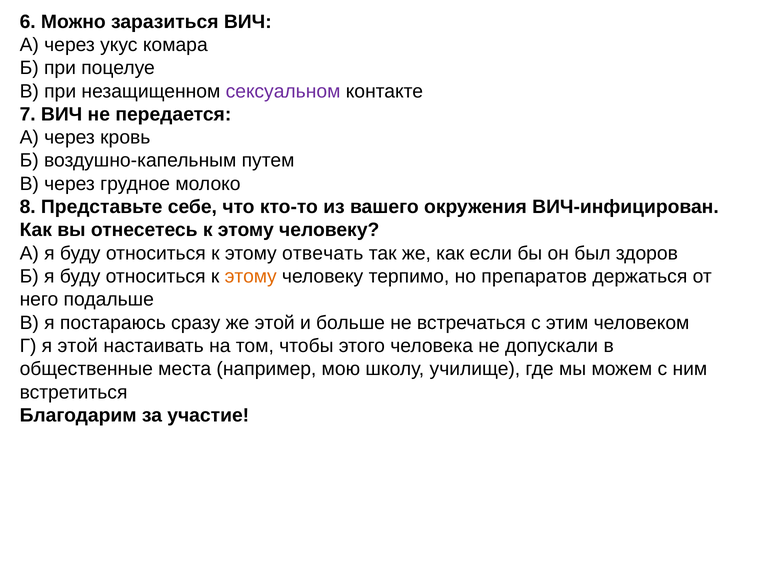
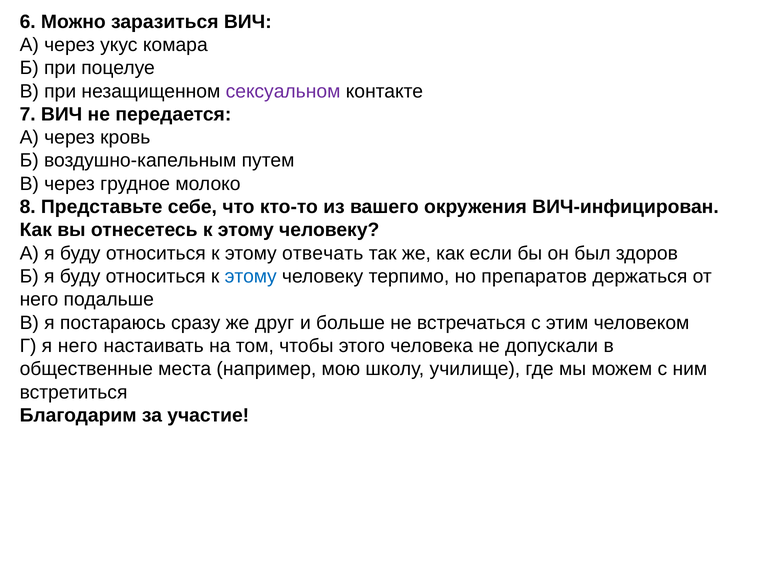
этому colour: orange -> blue (251, 276)
же этой: этой -> друг (275, 323)
я этой: этой -> него (78, 346)
